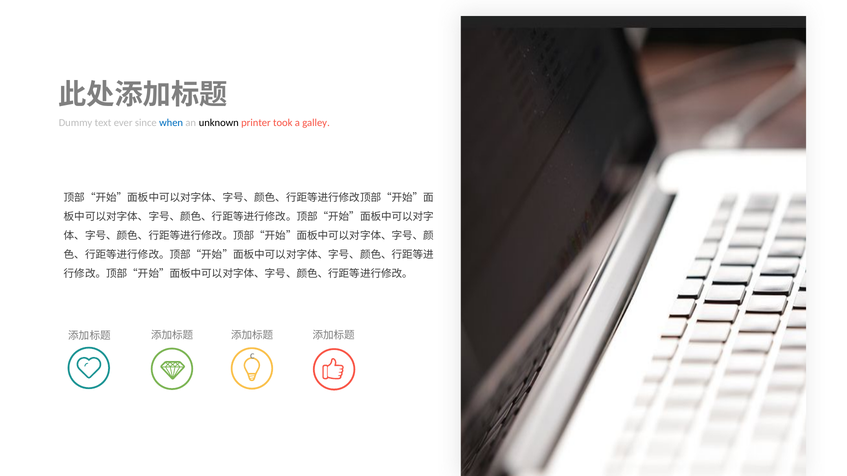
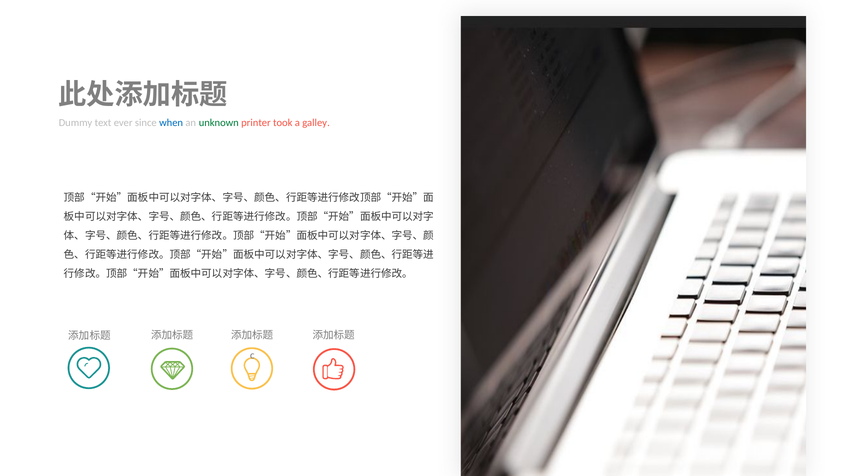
unknown colour: black -> green (219, 123)
